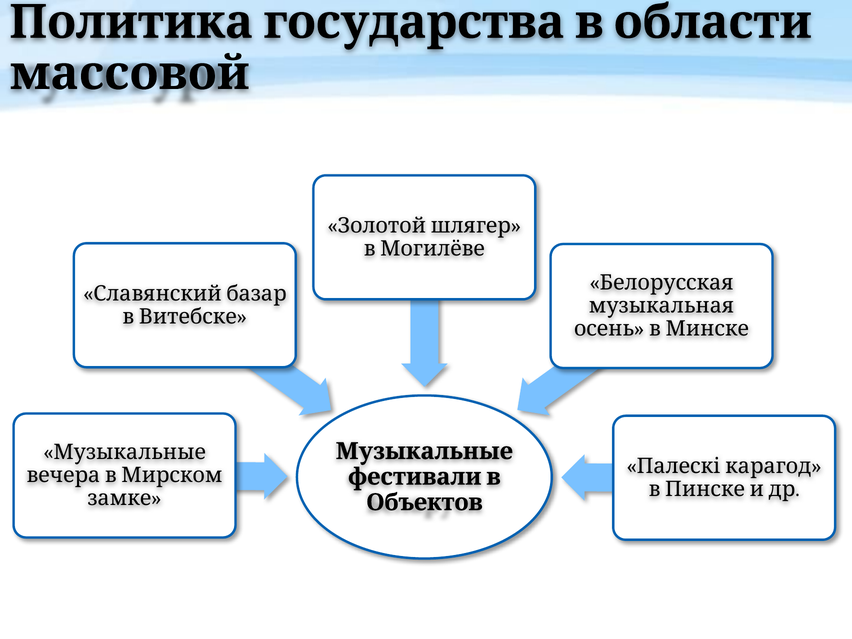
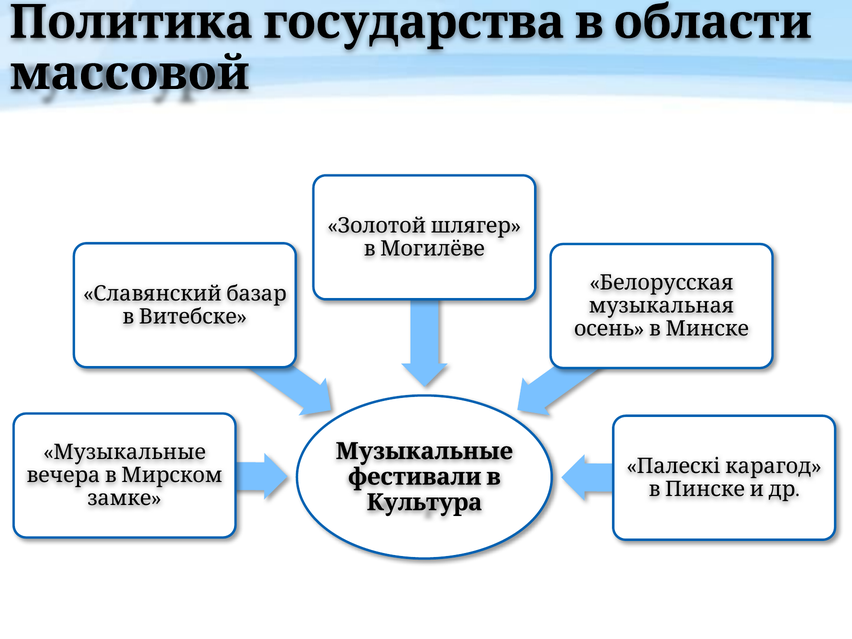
Объектов: Объектов -> Культура (424, 502)
